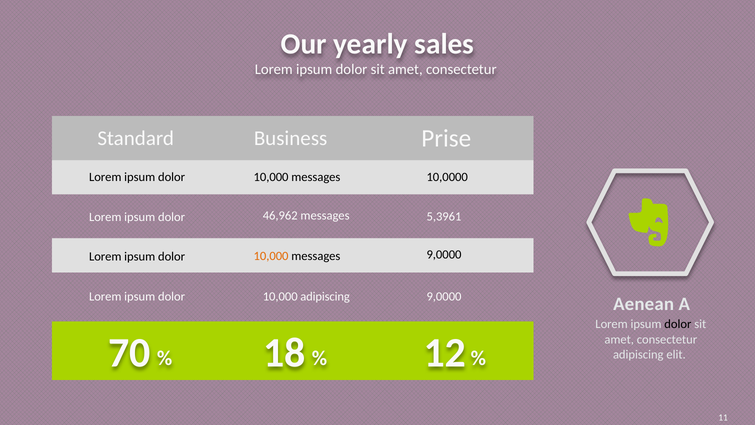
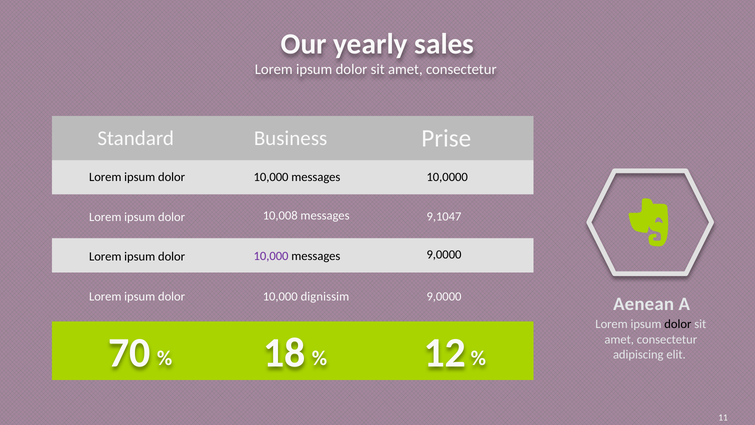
46,962: 46,962 -> 10,008 (280, 215)
5,3961: 5,3961 -> 9,1047 (444, 217)
10,000 colour: orange -> purple (271, 256)
10,000 adipiscing: adipiscing -> dignissim (325, 296)
